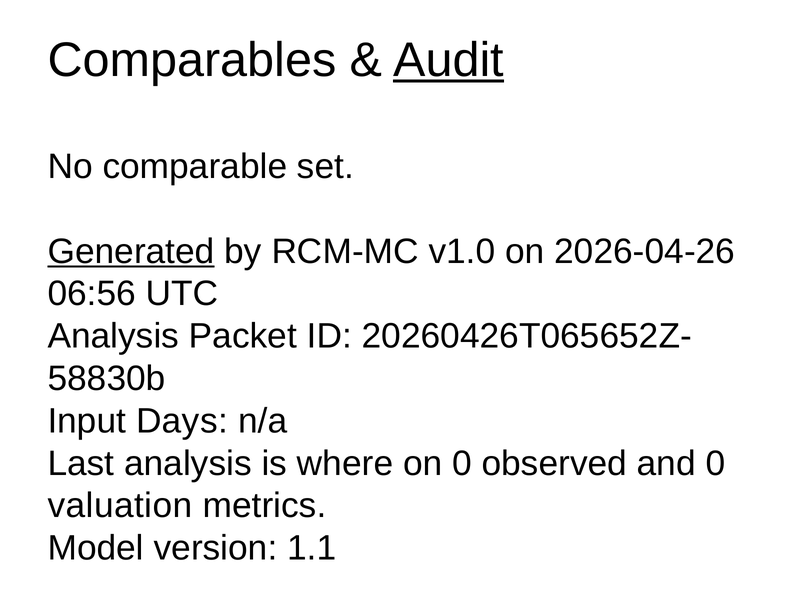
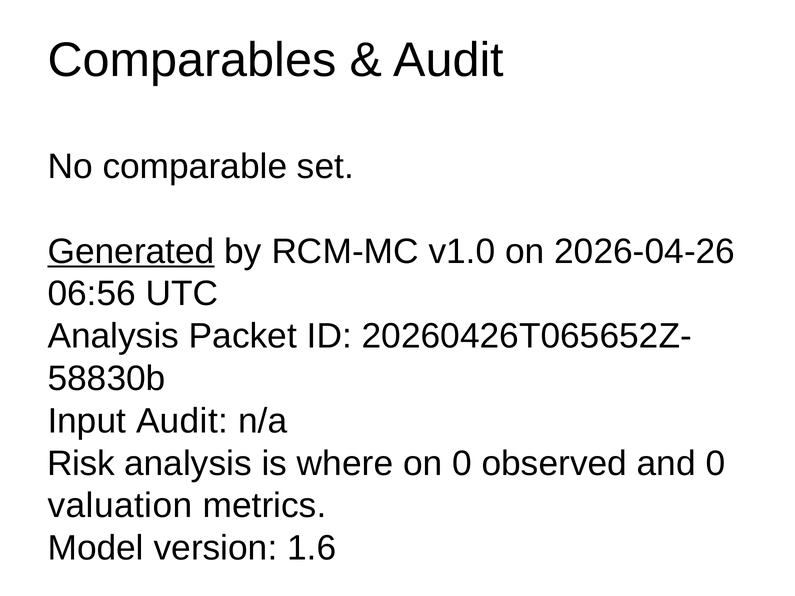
Audit underline: present -> none (449, 60)
Input Days: Days -> Audit (182, 421)
Last: Last -> Risk (81, 464)
1.1: 1.1 -> 1.6 (312, 548)
